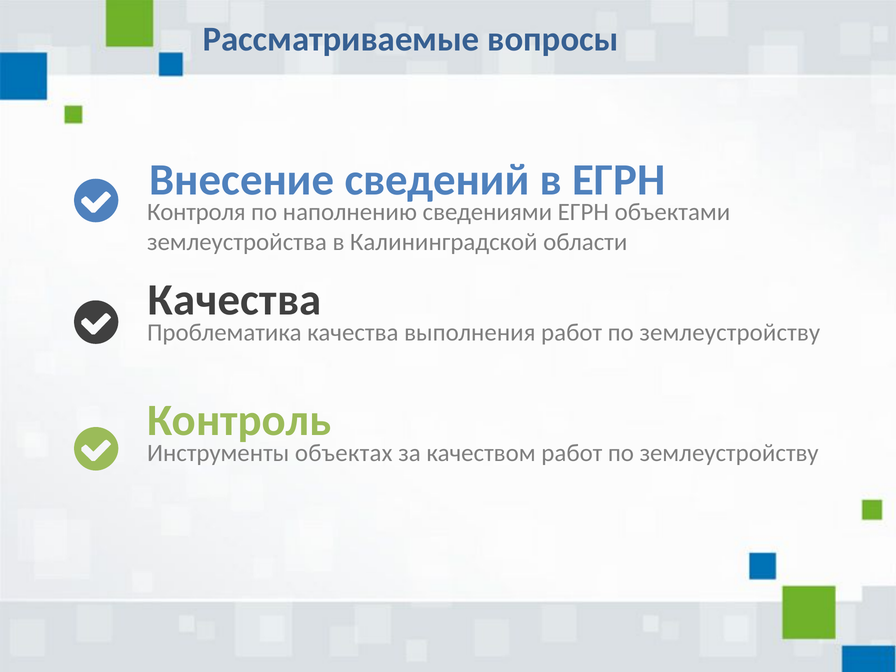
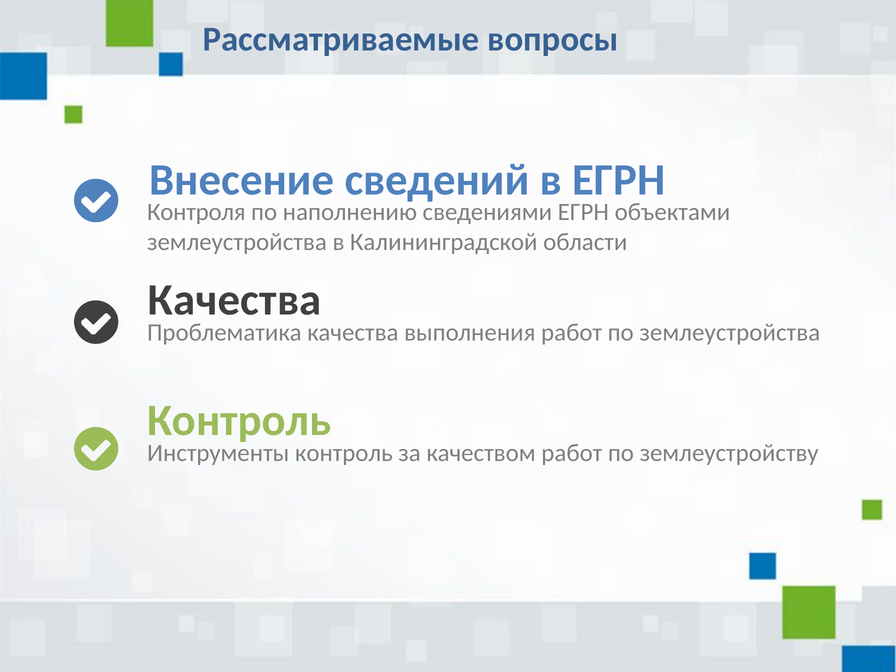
выполнения работ по землеустройству: землеустройству -> землеустройства (730, 332)
Инструменты объектах: объектах -> контроль (344, 453)
